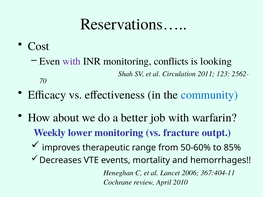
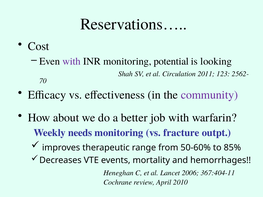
conflicts: conflicts -> potential (171, 62)
community colour: blue -> purple (209, 95)
lower: lower -> needs (80, 133)
